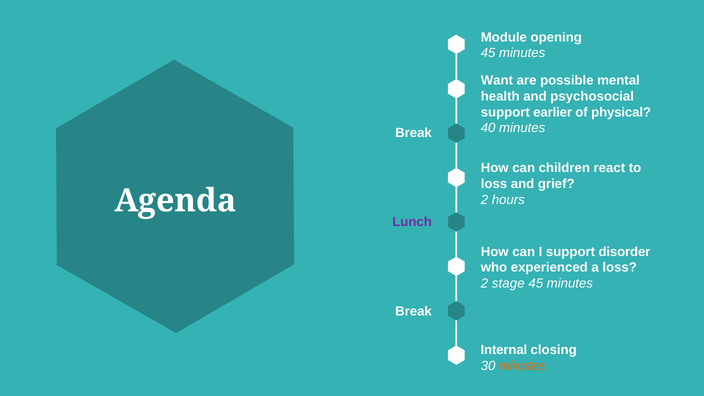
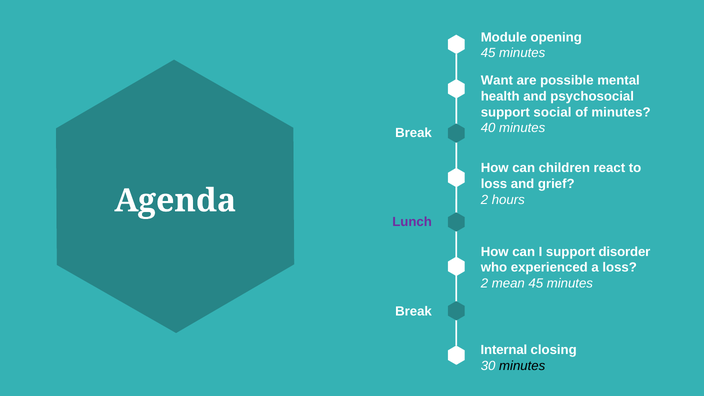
earlier: earlier -> social (553, 112)
of physical: physical -> minutes (621, 112)
stage: stage -> mean (508, 283)
minutes colour: orange -> black (522, 366)
